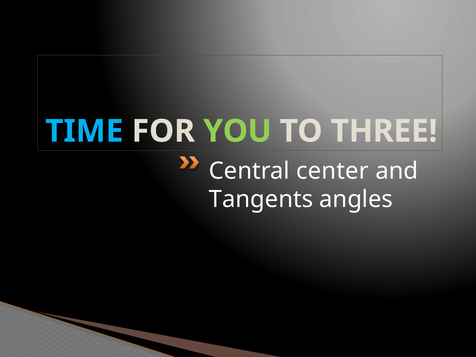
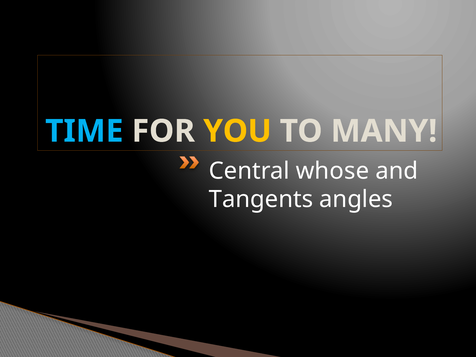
YOU colour: light green -> yellow (237, 131)
THREE: THREE -> MANY (384, 131)
center: center -> whose (332, 171)
